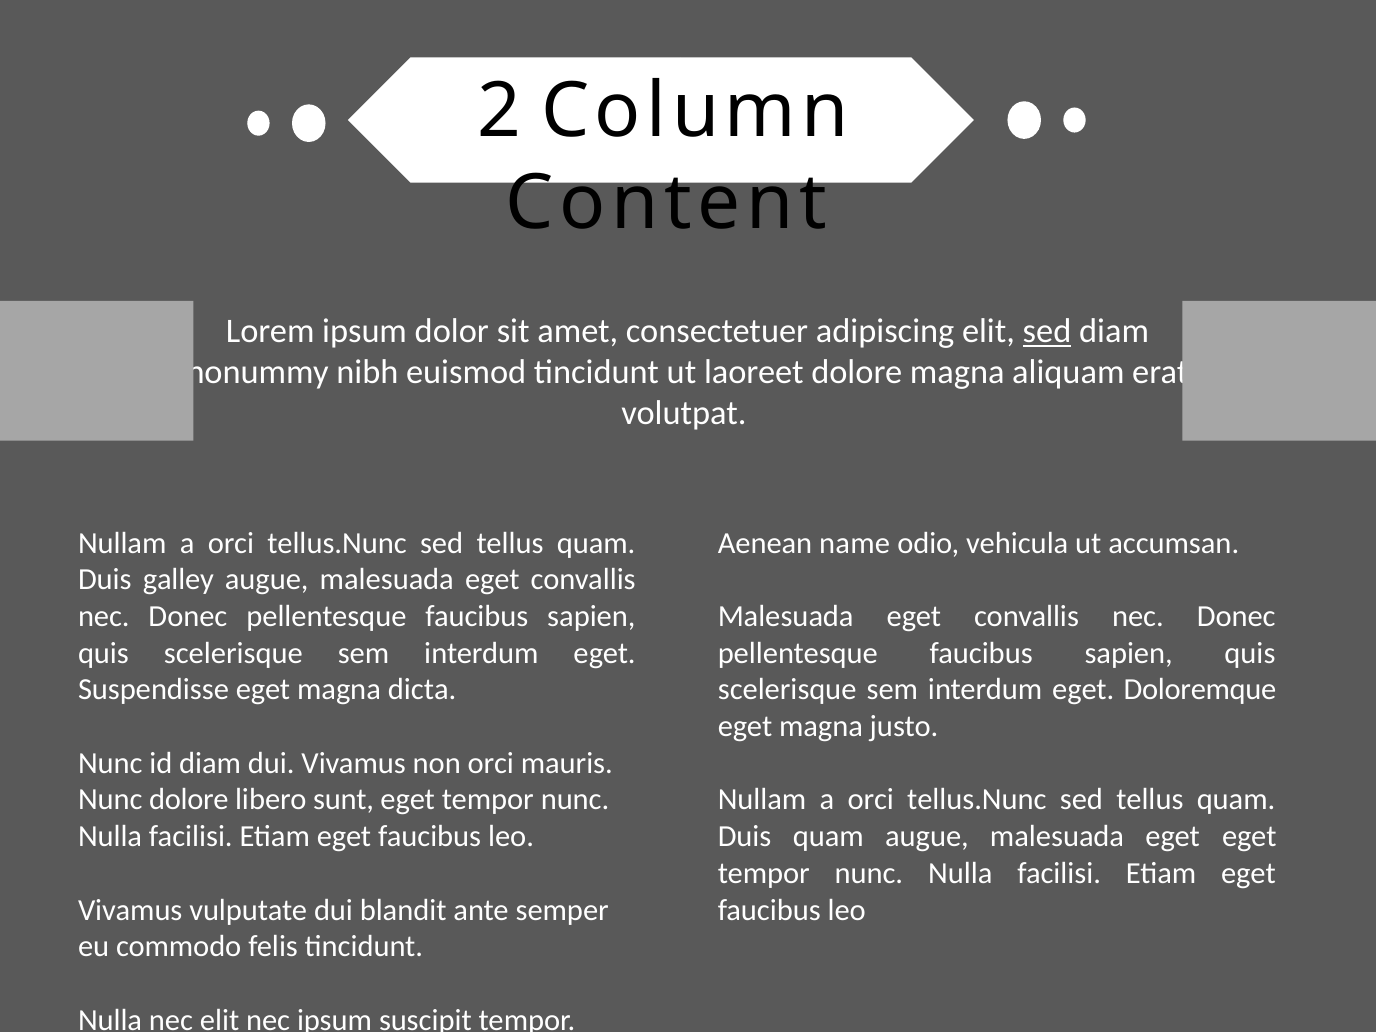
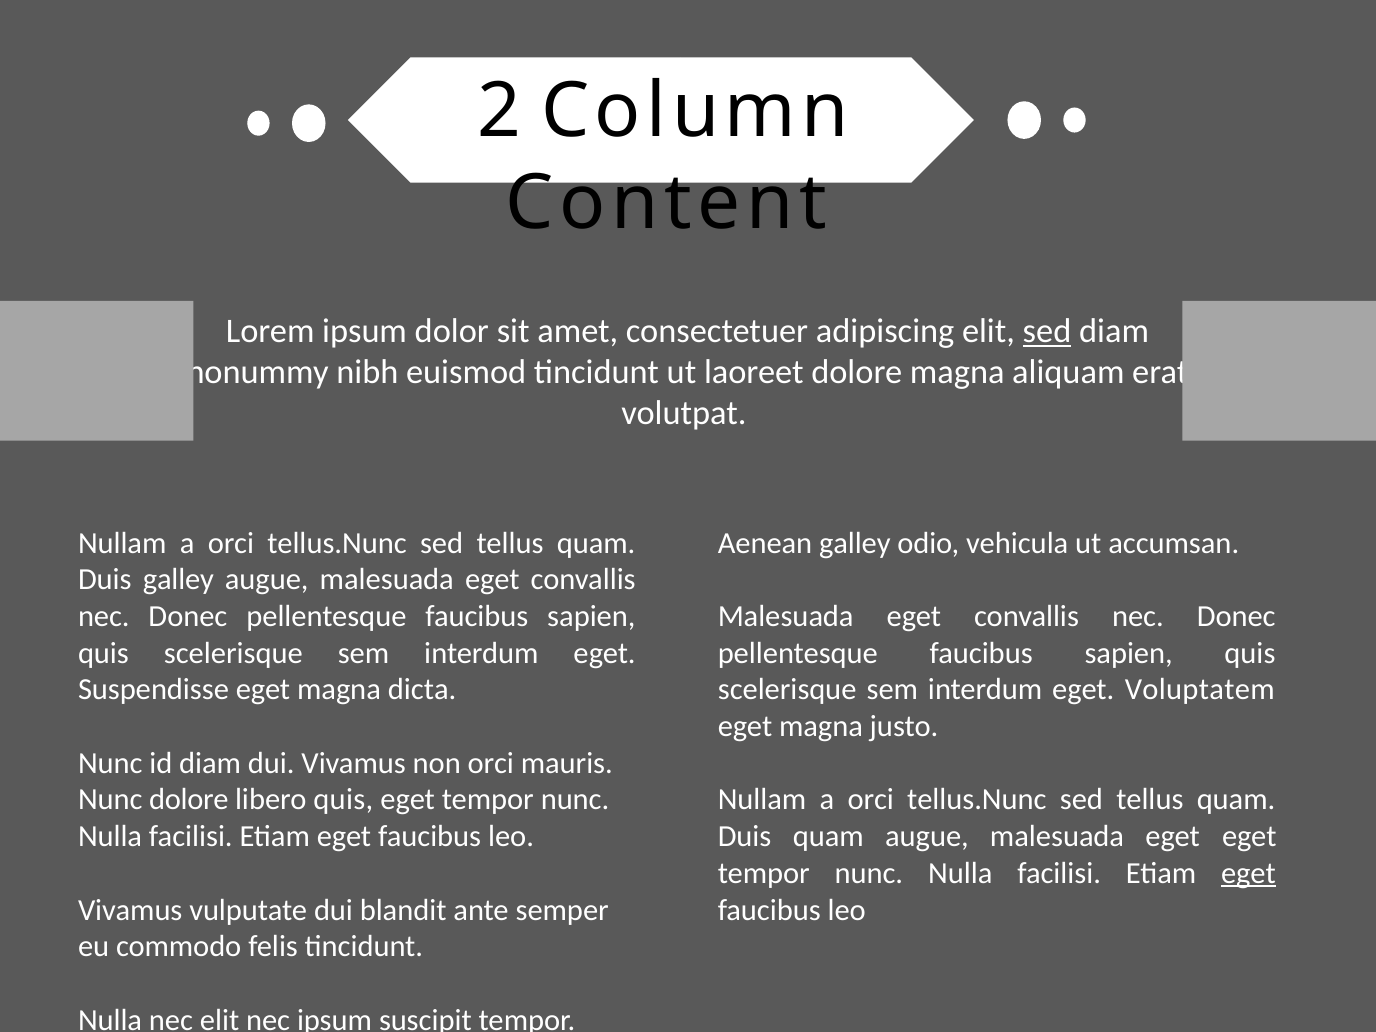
Aenean name: name -> galley (855, 543)
Doloremque: Doloremque -> Voluptatem (1200, 690)
libero sunt: sunt -> quis (343, 800)
eget underline: none -> present (1248, 873)
